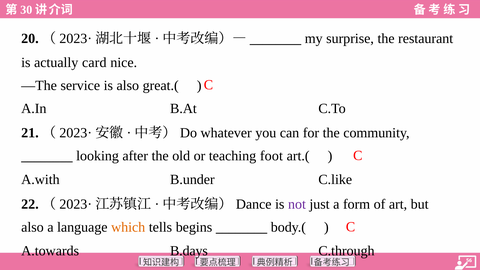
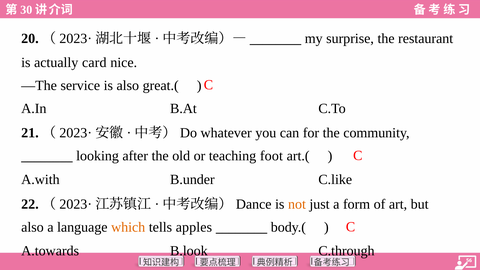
not colour: purple -> orange (297, 204)
begins: begins -> apples (194, 227)
B.days: B.days -> B.look (189, 251)
